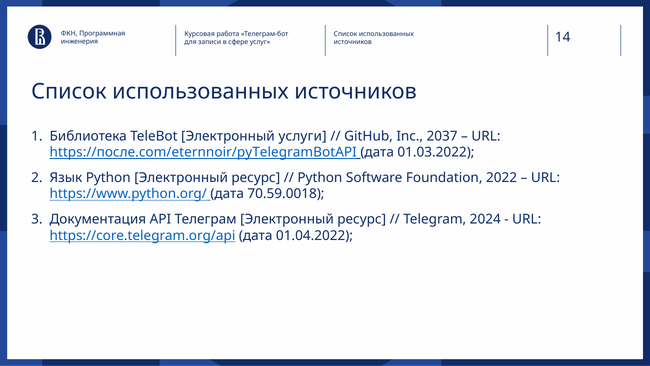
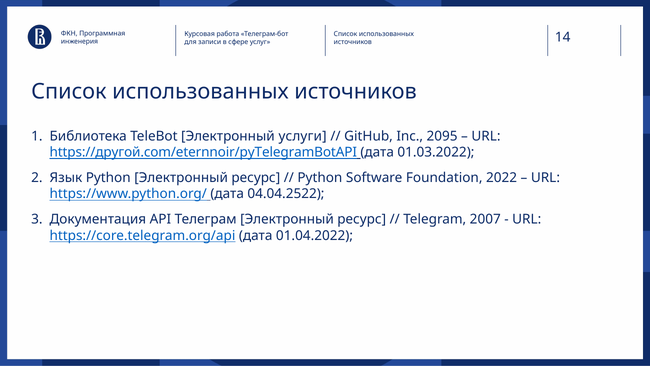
2037: 2037 -> 2095 (442, 136)
https://после.com/eternnoir/pyTelegramBotAPI: https://после.com/eternnoir/pyTelegramBotAPI -> https://другой.com/eternnoir/pyTelegramBotAPI (203, 152)
70.59.0018: 70.59.0018 -> 04.04.2522 (286, 194)
2024: 2024 -> 2007 (485, 219)
